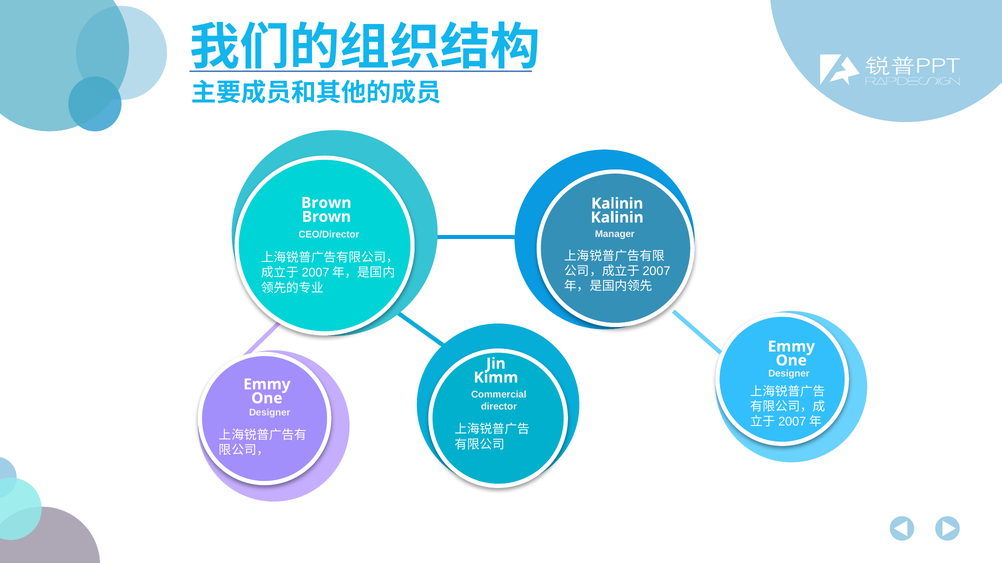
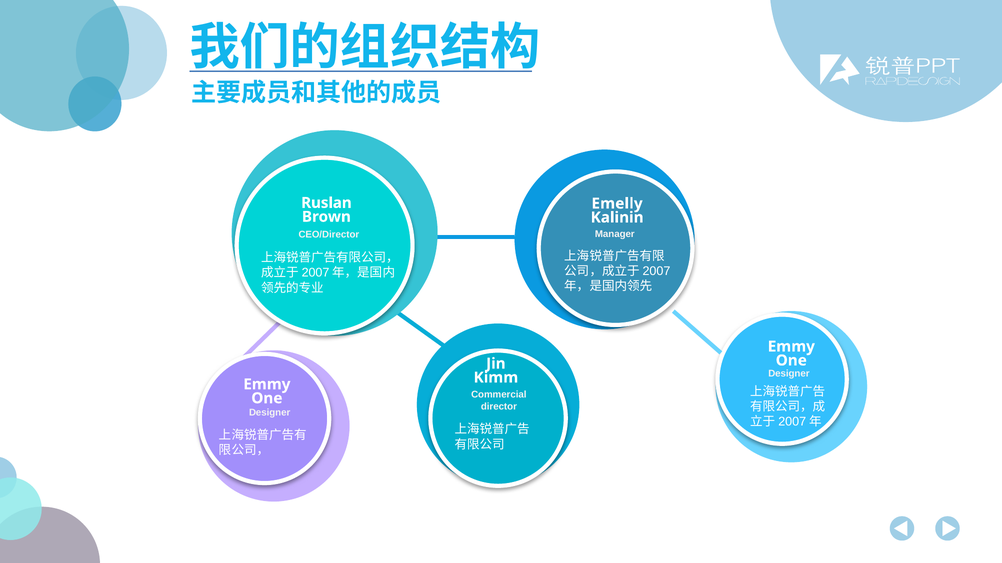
Brown: Brown -> Ruslan (326, 203)
Kalinin: Kalinin -> Emelly (617, 204)
